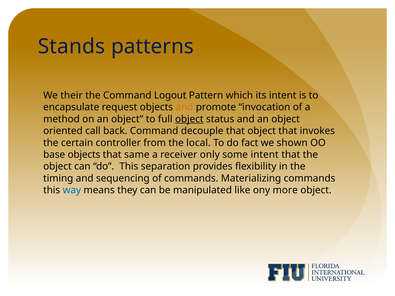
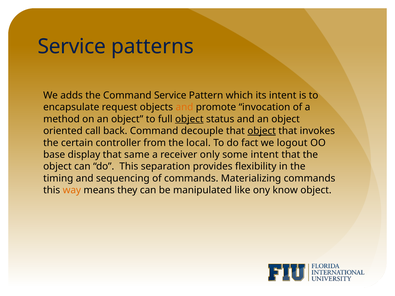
Stands: Stands -> Service (72, 47)
their: their -> adds (72, 95)
Command Logout: Logout -> Service (170, 95)
object underline: none -> present (262, 131)
shown: shown -> logout (292, 143)
base objects: objects -> display (84, 155)
way colour: blue -> orange (72, 190)
more: more -> know (285, 190)
